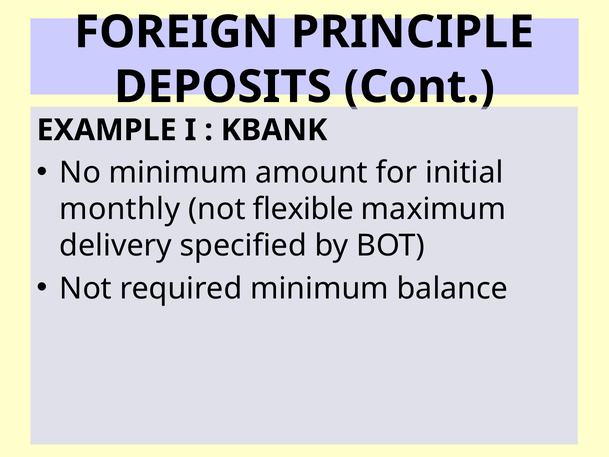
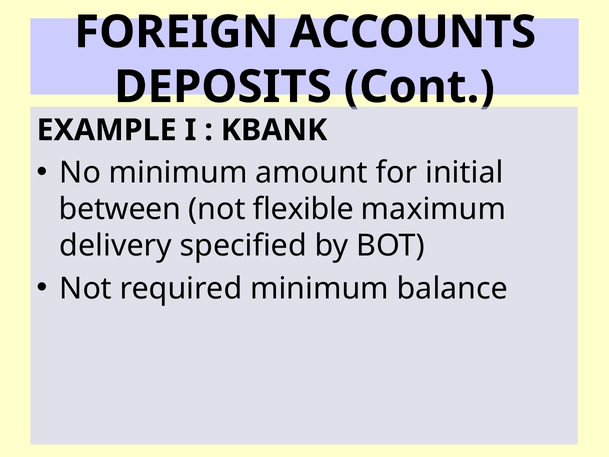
PRINCIPLE: PRINCIPLE -> ACCOUNTS (413, 32)
monthly: monthly -> between (120, 209)
